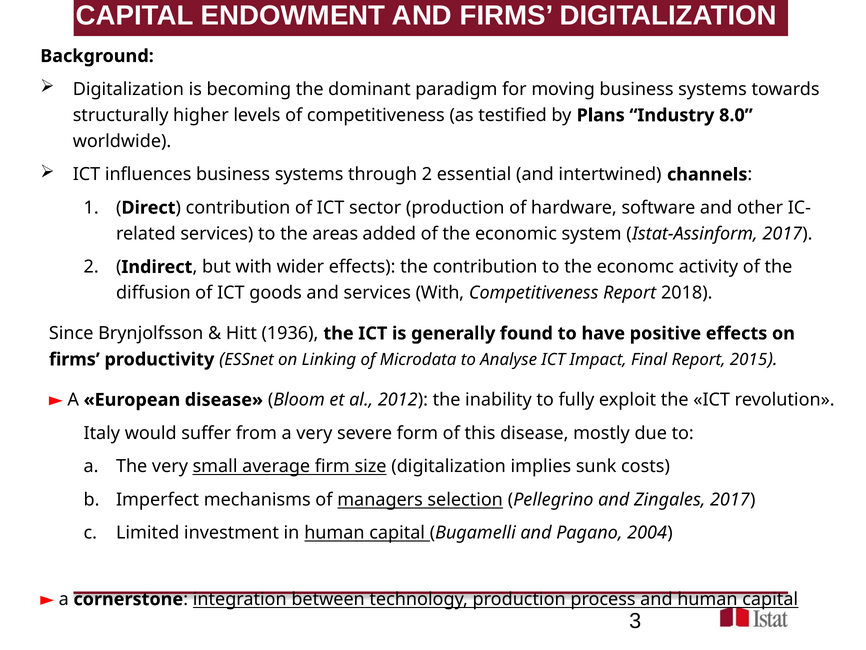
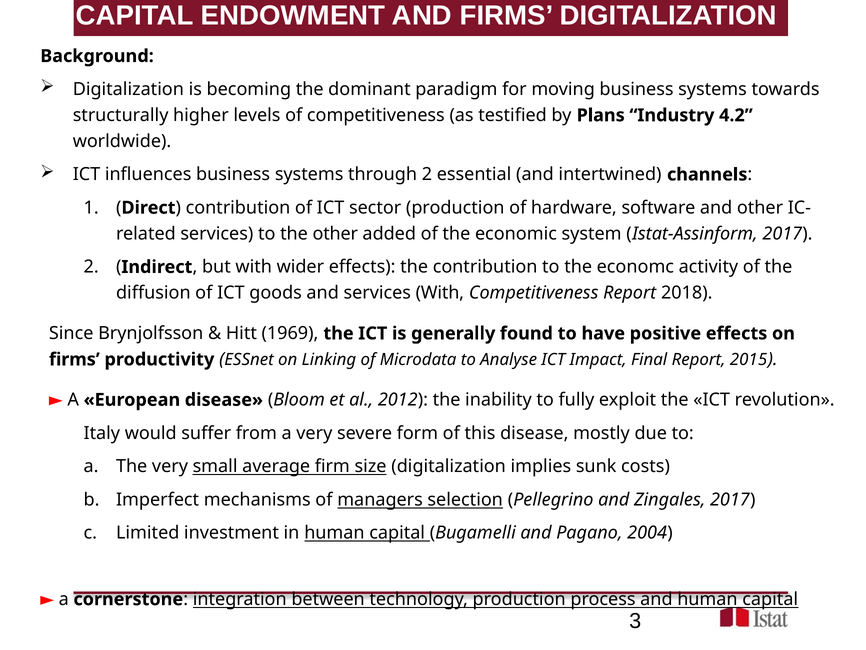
8.0: 8.0 -> 4.2 (736, 115)
the areas: areas -> other (335, 234)
1936: 1936 -> 1969 (290, 333)
